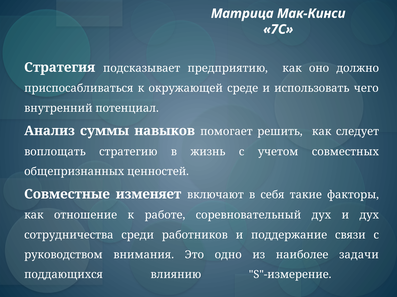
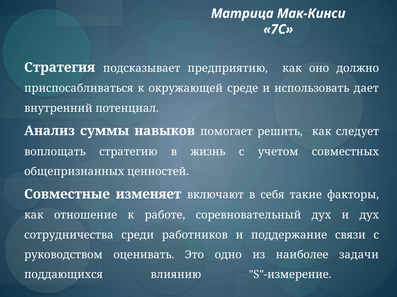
чего: чего -> дает (366, 89)
внимания: внимания -> оценивать (144, 255)
